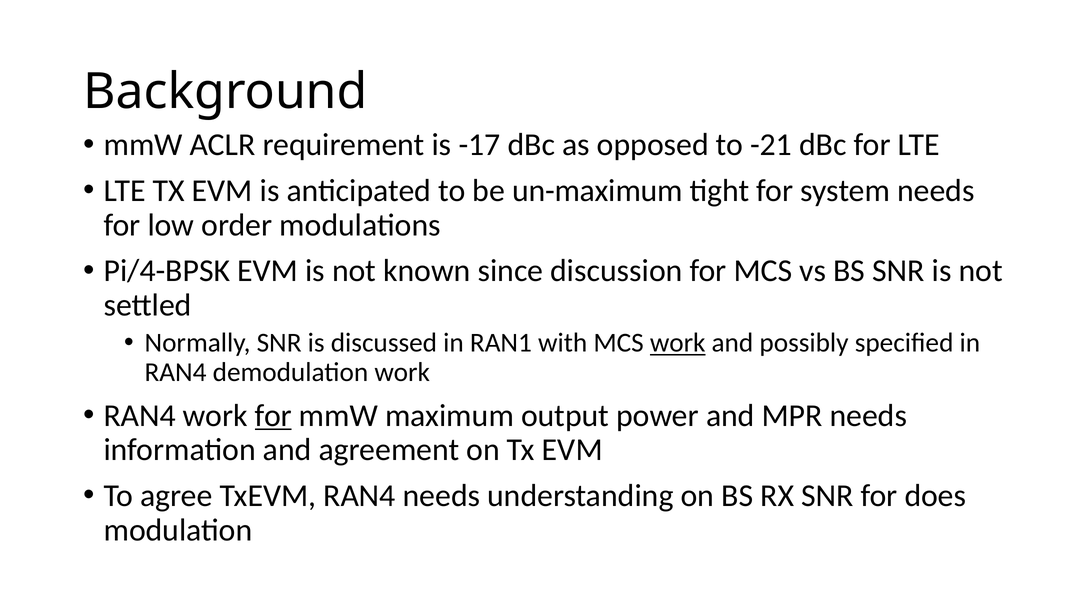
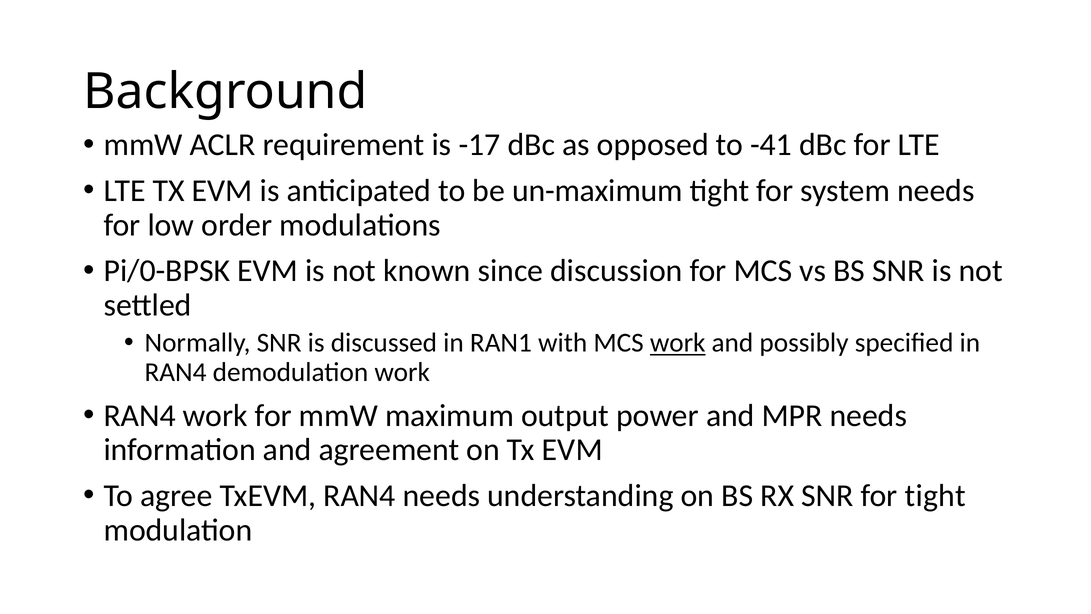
-21: -21 -> -41 (771, 145)
Pi/4-BPSK: Pi/4-BPSK -> Pi/0-BPSK (167, 271)
for underline: present -> none (273, 415)
for does: does -> tight (935, 495)
